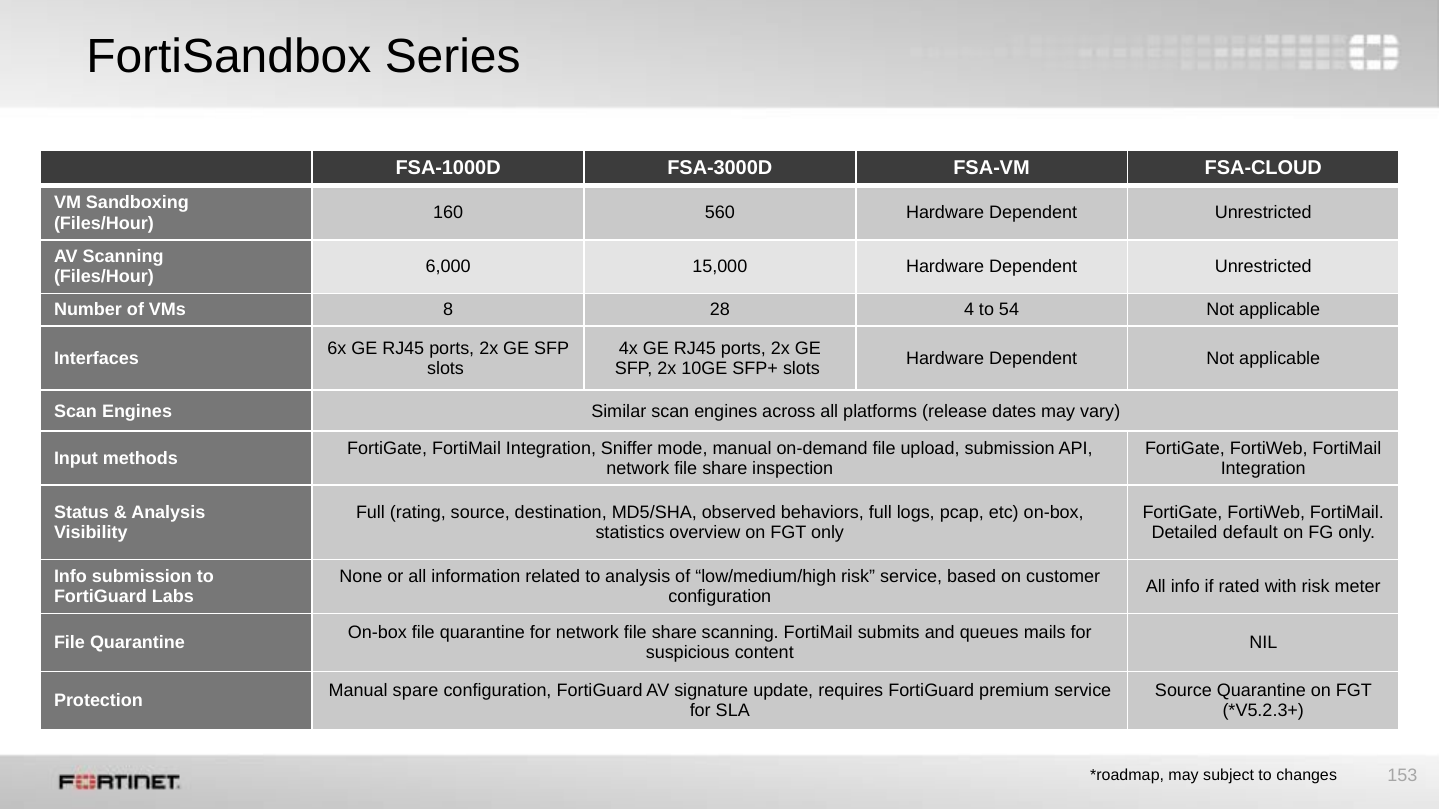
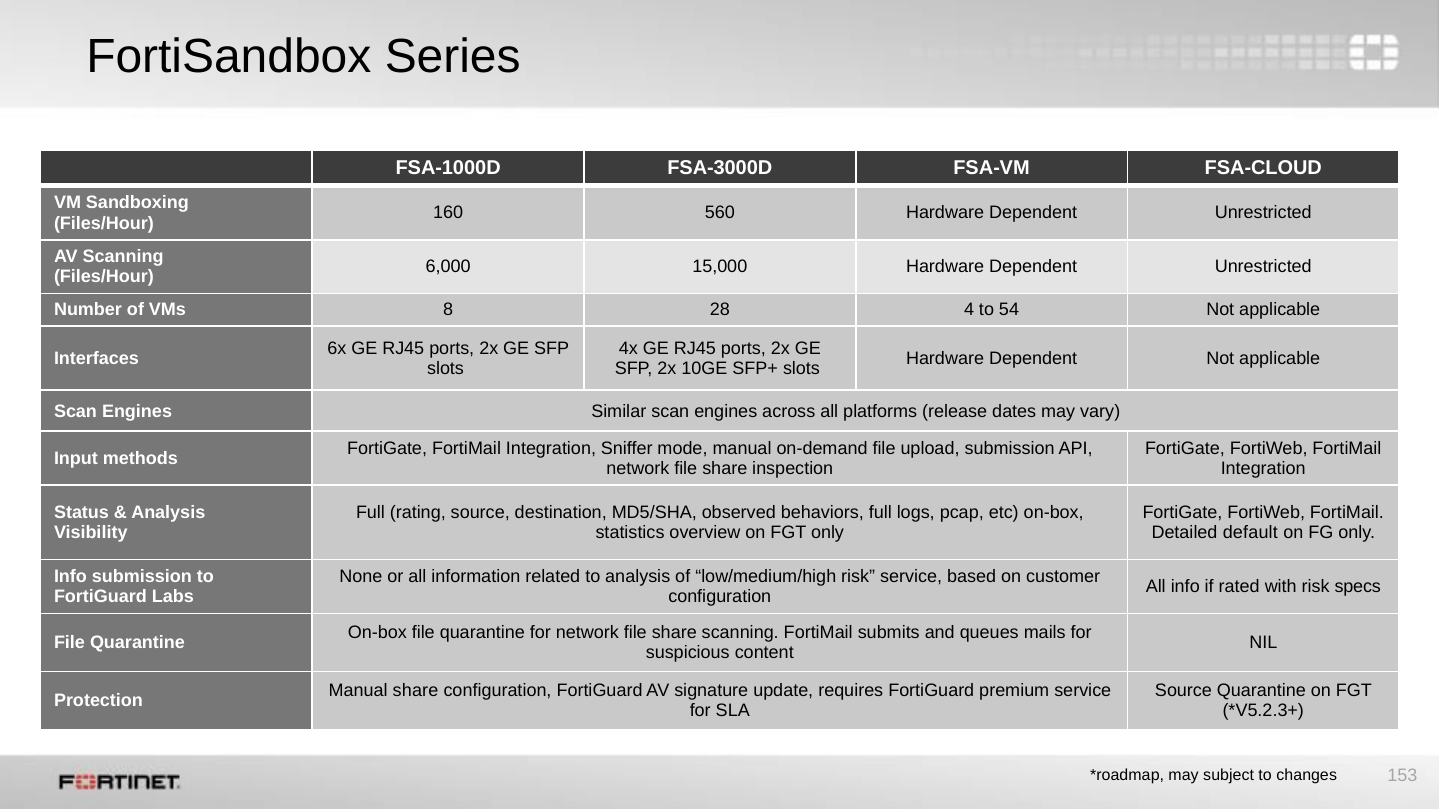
meter: meter -> specs (1358, 587)
Manual spare: spare -> share (416, 691)
